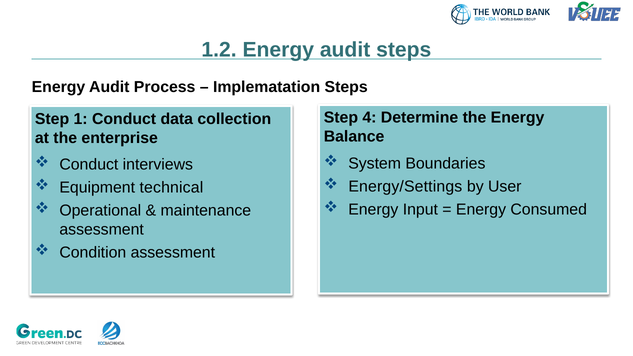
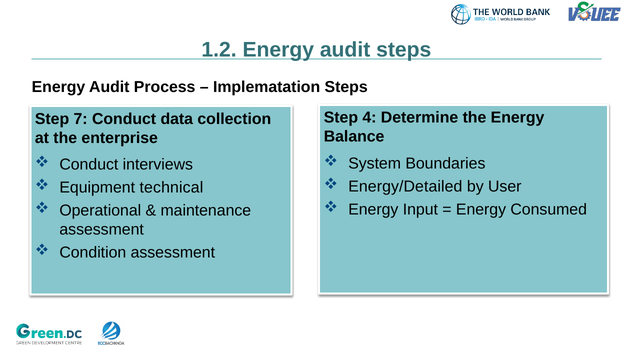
1: 1 -> 7 (81, 119)
Energy/Settings: Energy/Settings -> Energy/Detailed (405, 187)
